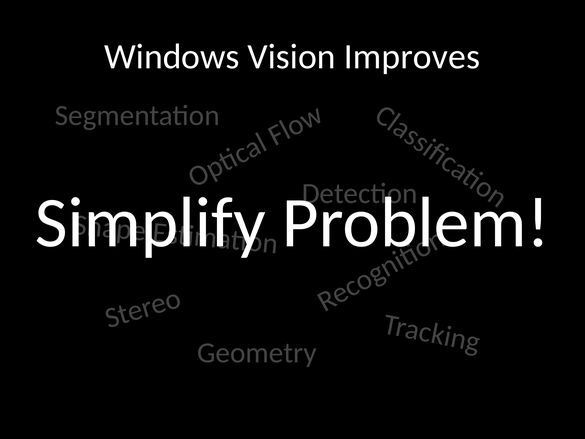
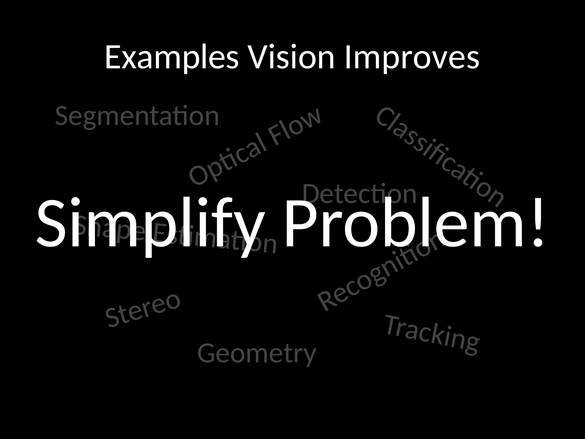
Windows: Windows -> Examples (172, 57)
